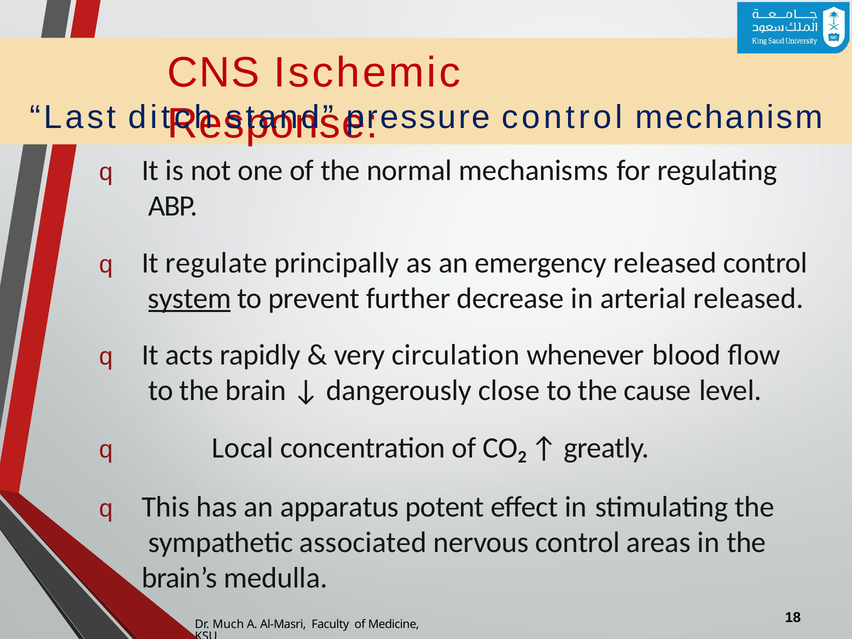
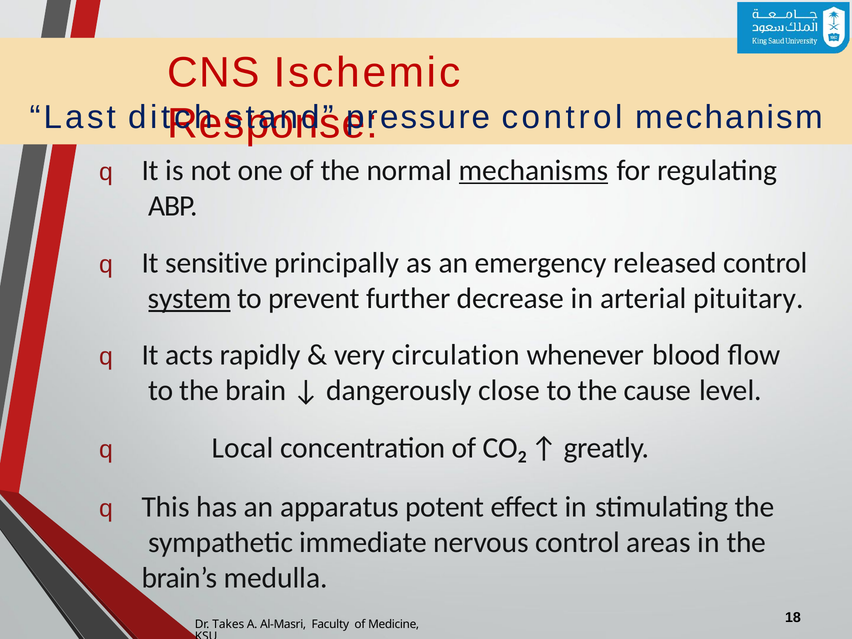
mechanisms underline: none -> present (533, 171)
regulate: regulate -> sensitive (217, 263)
arterial released: released -> pituitary (749, 298)
associated: associated -> immediate (363, 543)
Much: Much -> Takes (228, 624)
